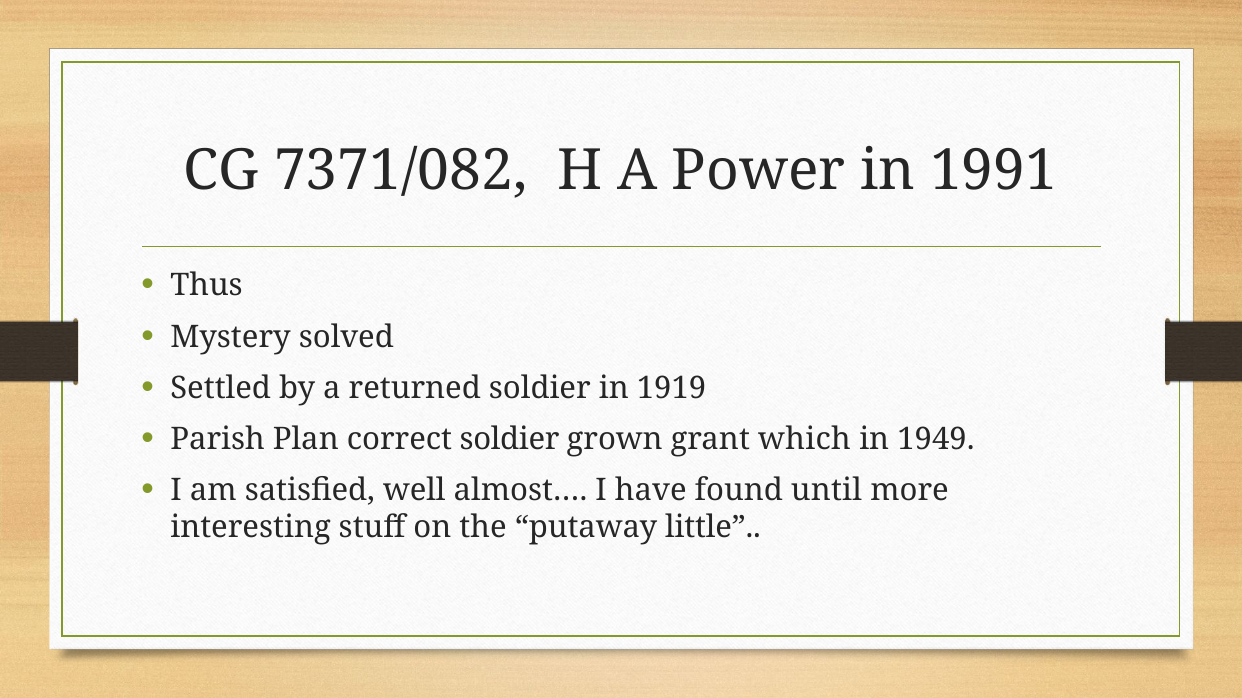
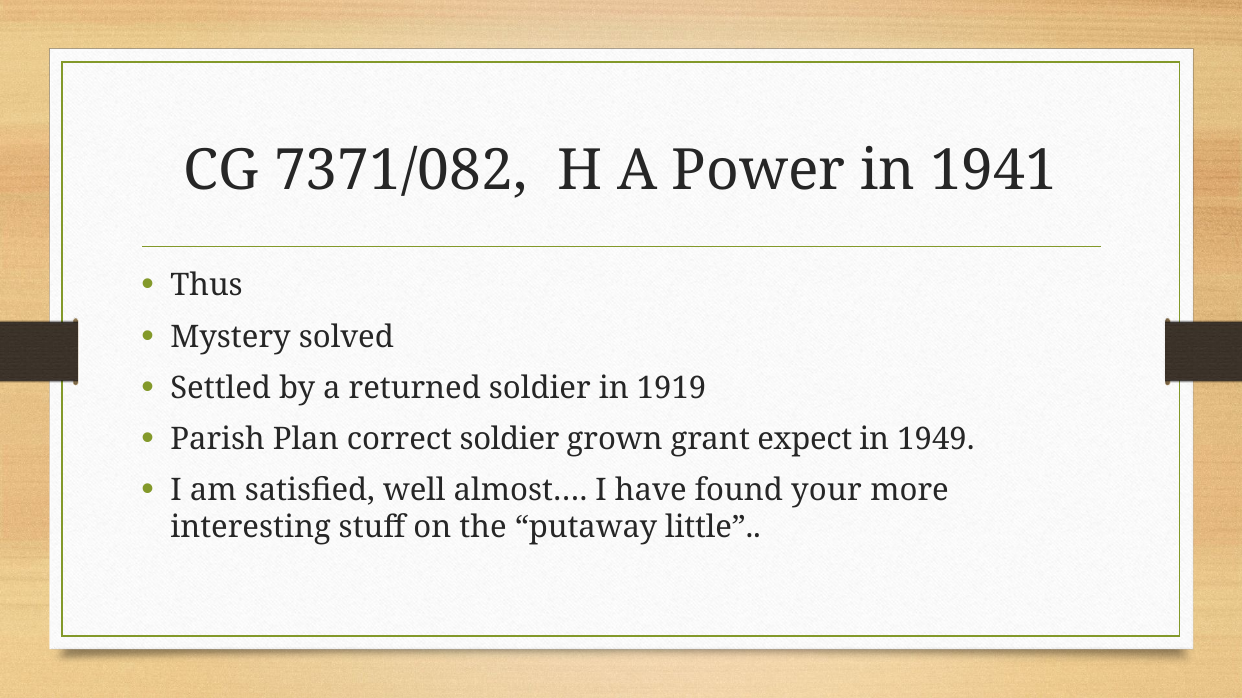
1991: 1991 -> 1941 (994, 170)
which: which -> expect (805, 440)
until: until -> your (826, 491)
